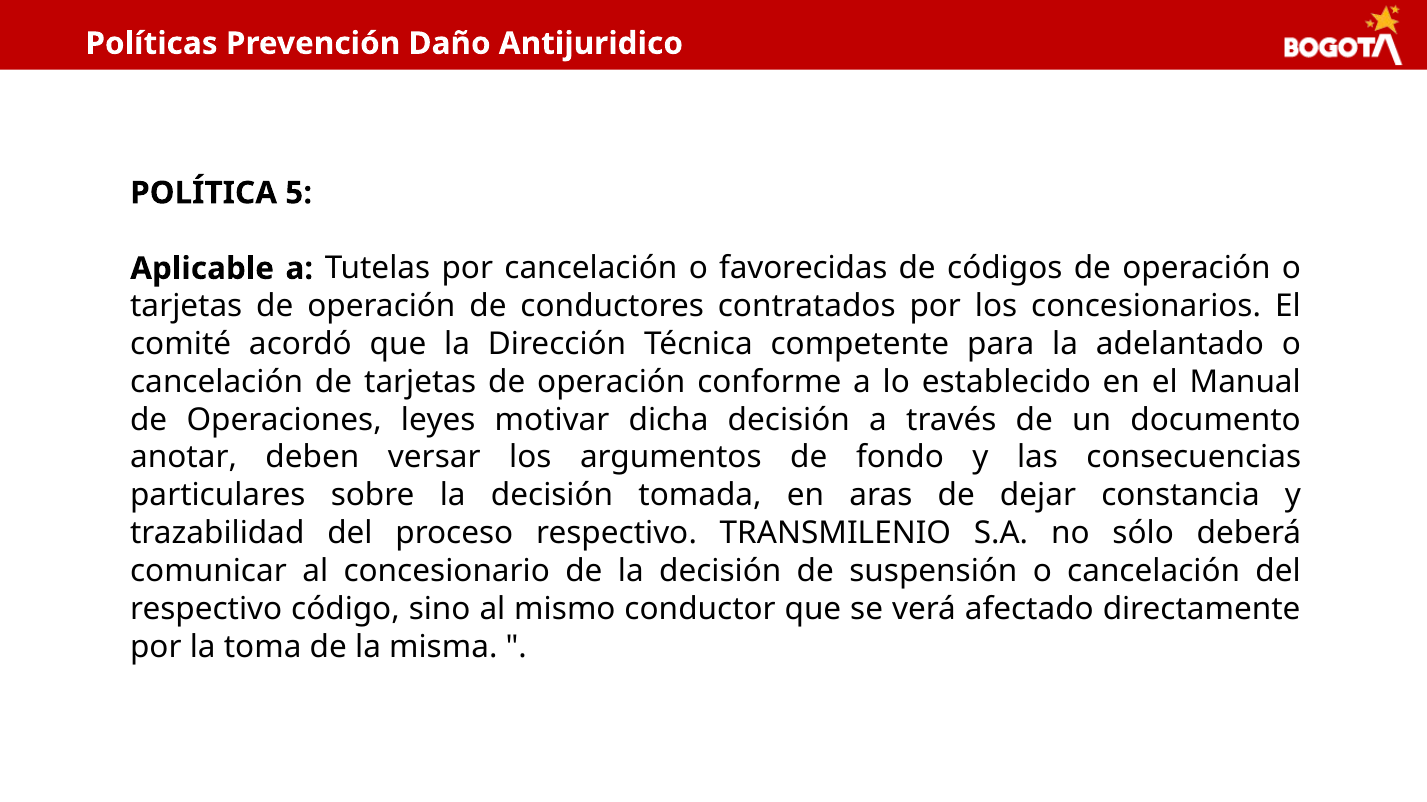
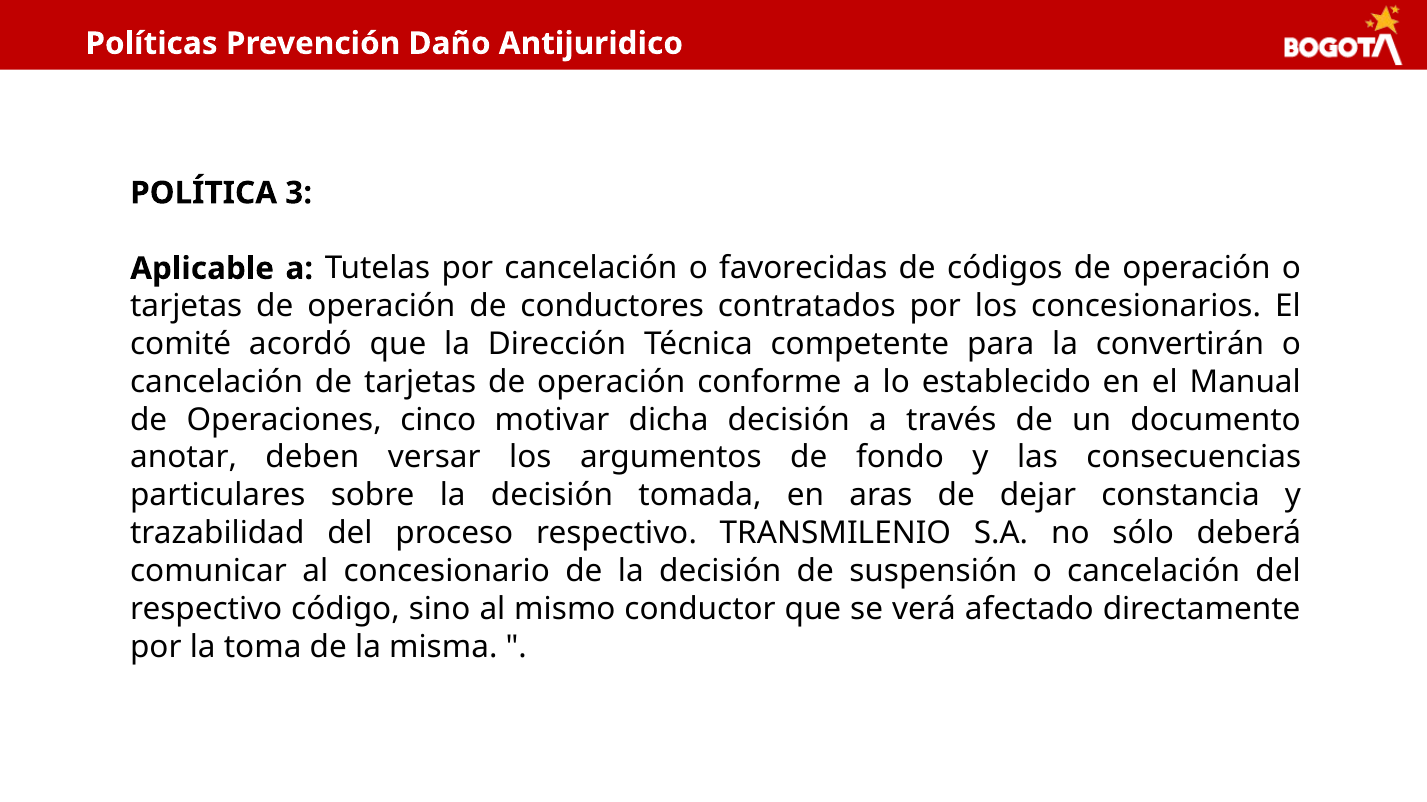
5: 5 -> 3 (299, 193)
adelantado: adelantado -> convertirán (1180, 344)
leyes: leyes -> cinco (438, 420)
